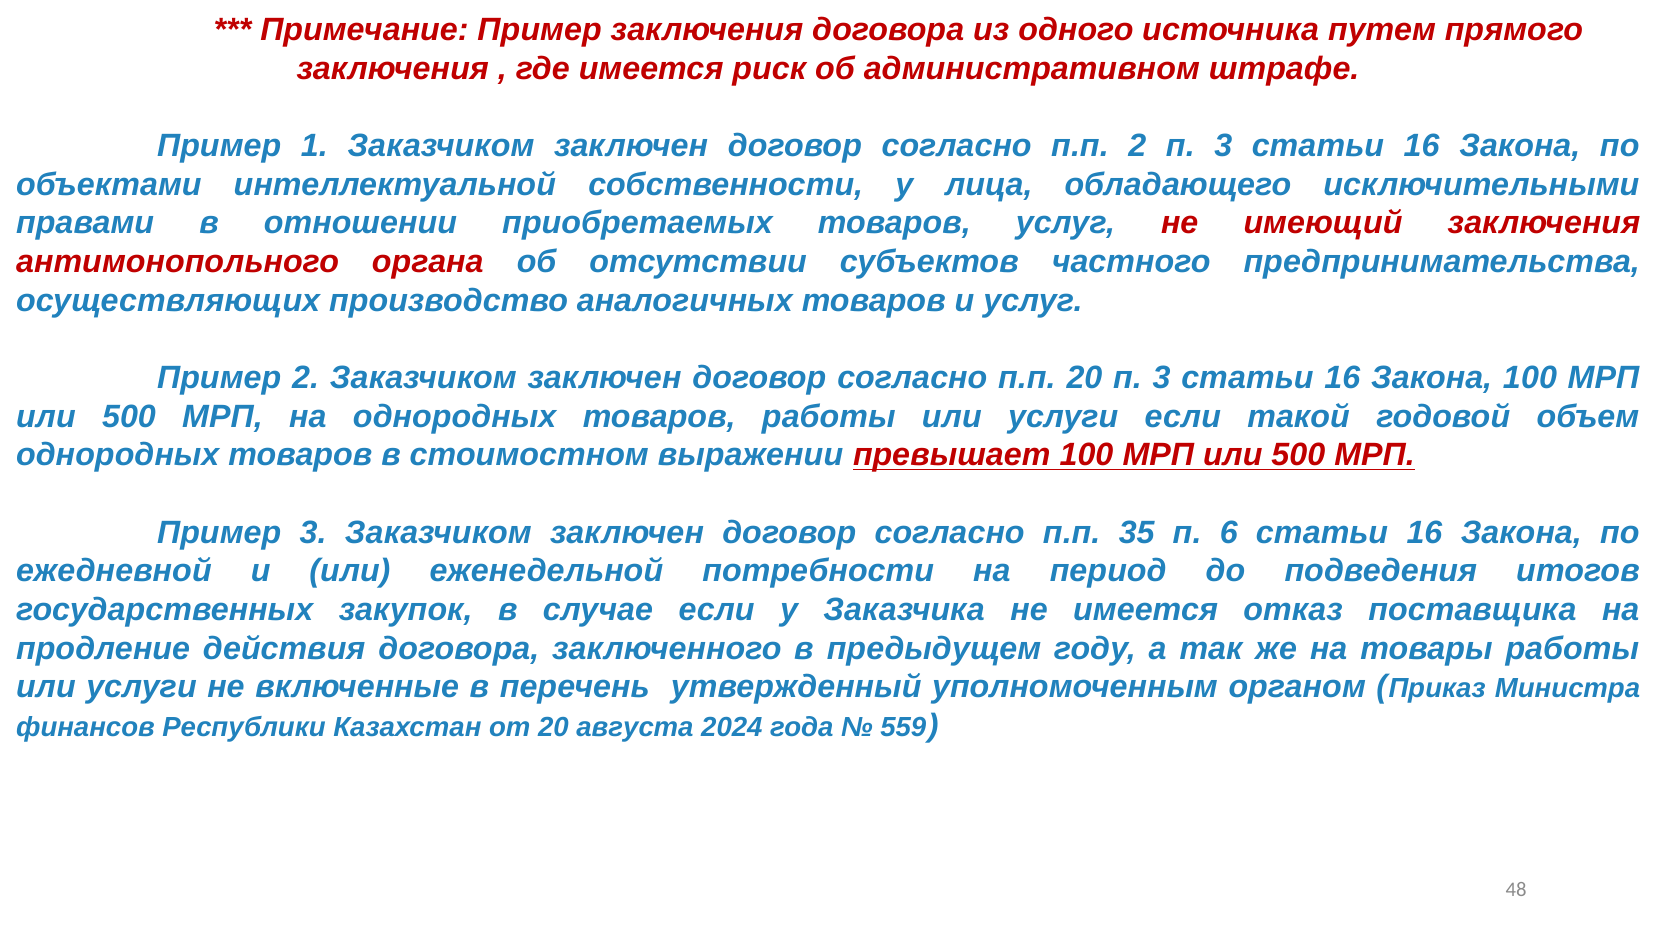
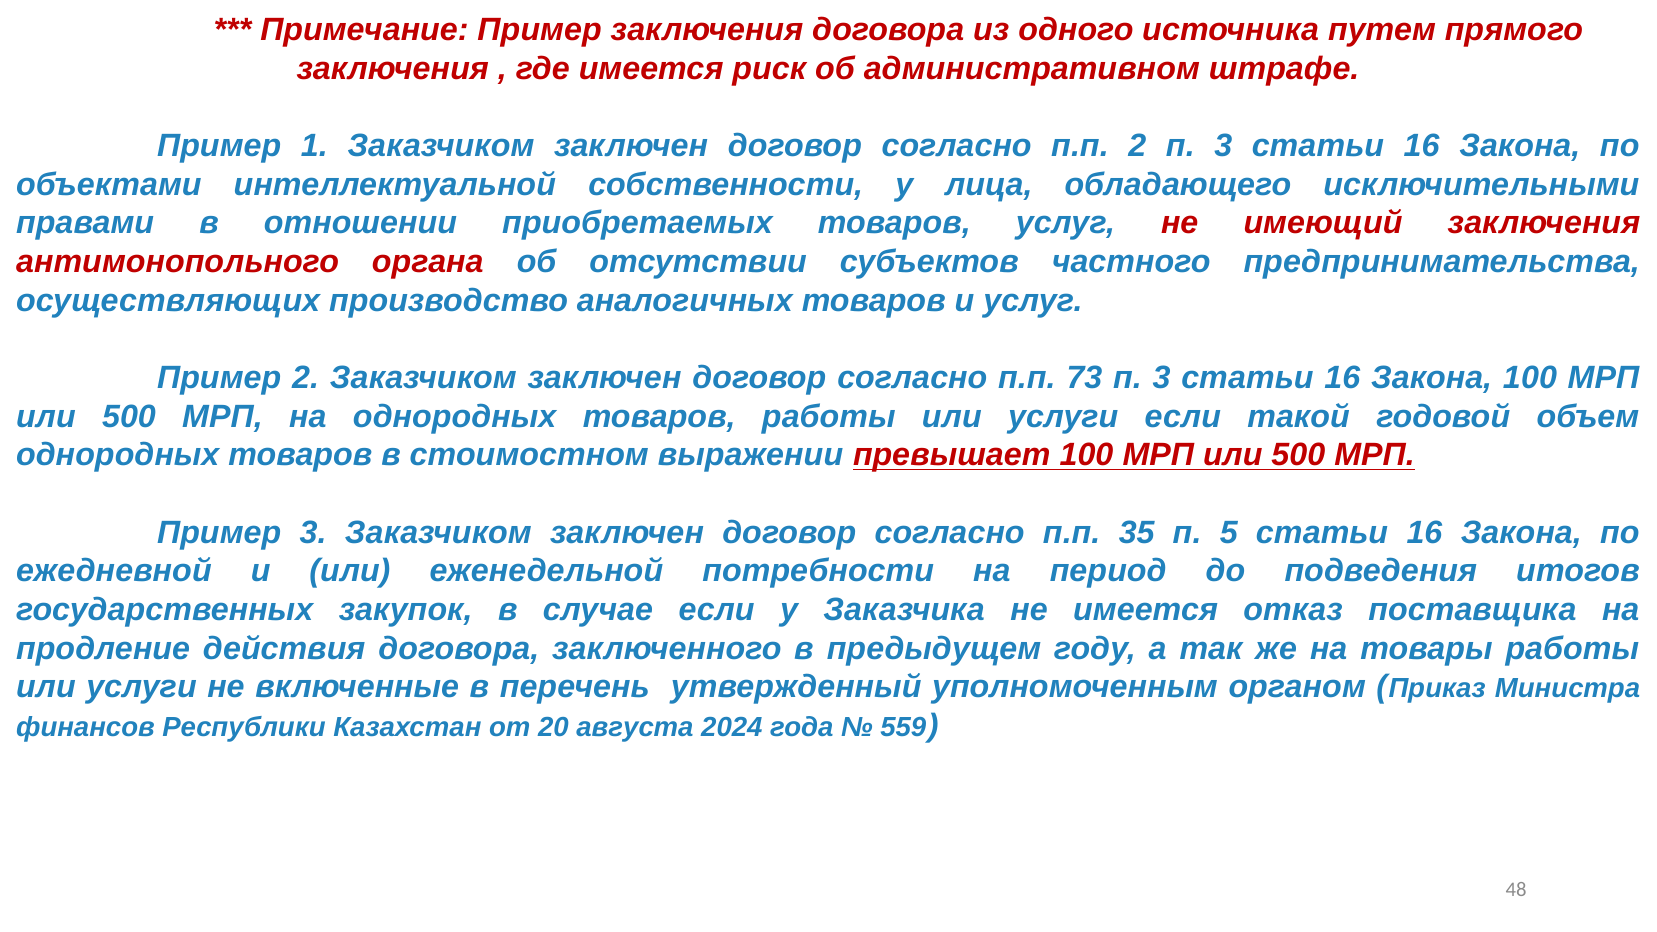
п.п 20: 20 -> 73 (1084, 378)
6: 6 -> 5 (1229, 533)
